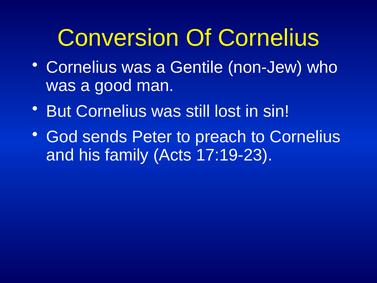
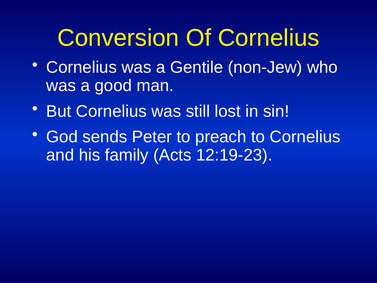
17:19-23: 17:19-23 -> 12:19-23 (234, 155)
